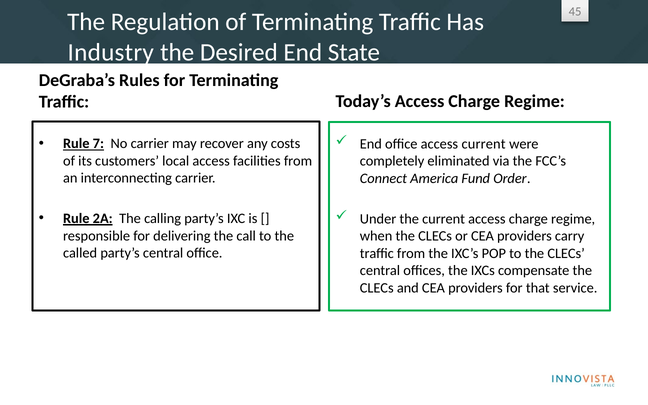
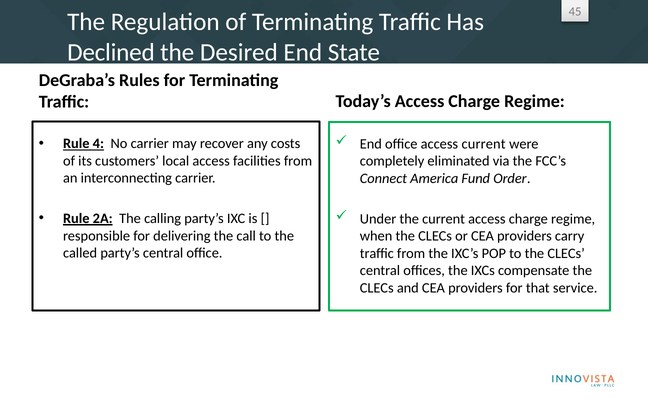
Industry: Industry -> Declined (111, 52)
7: 7 -> 4 (98, 144)
